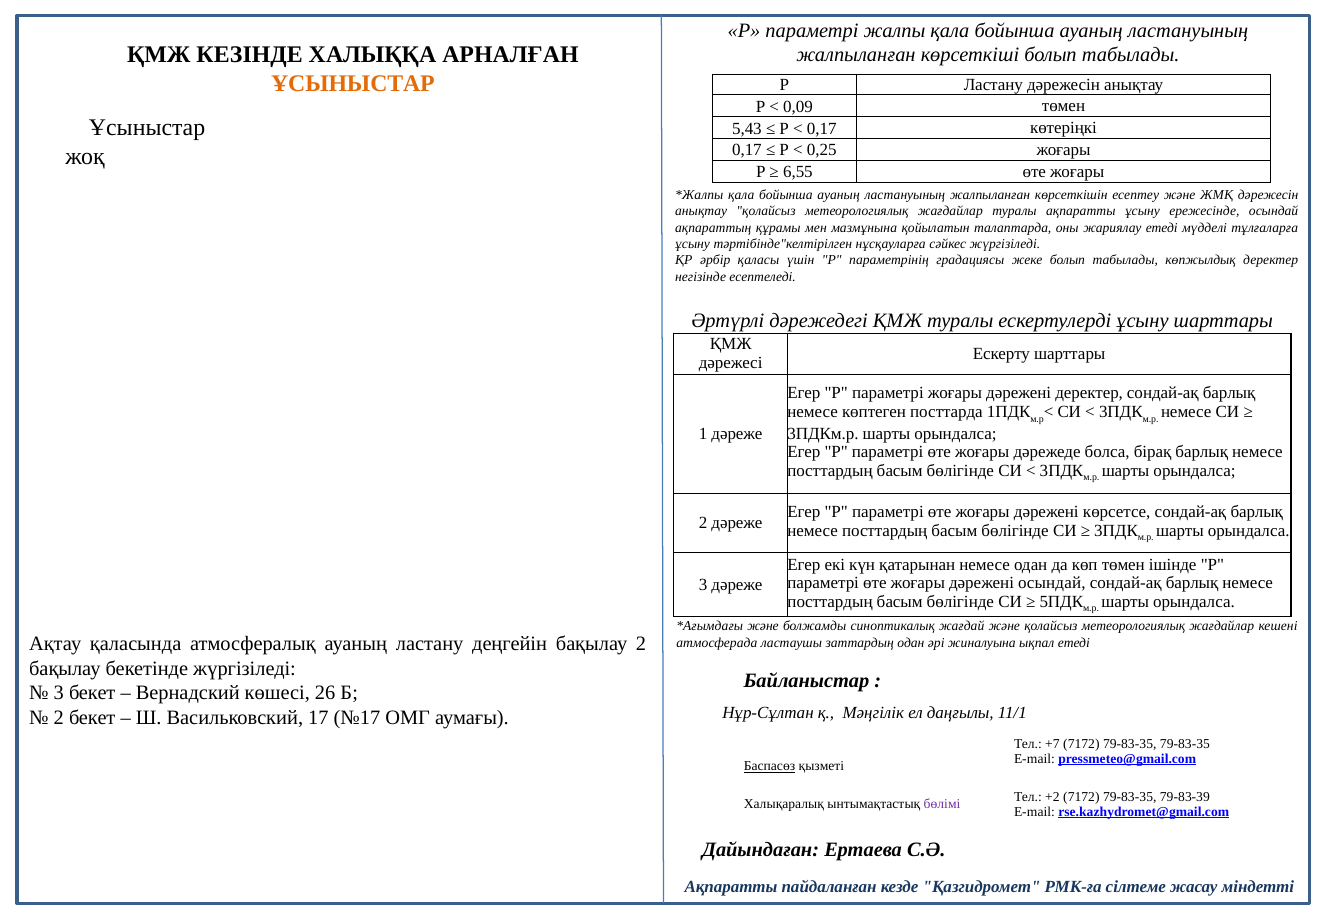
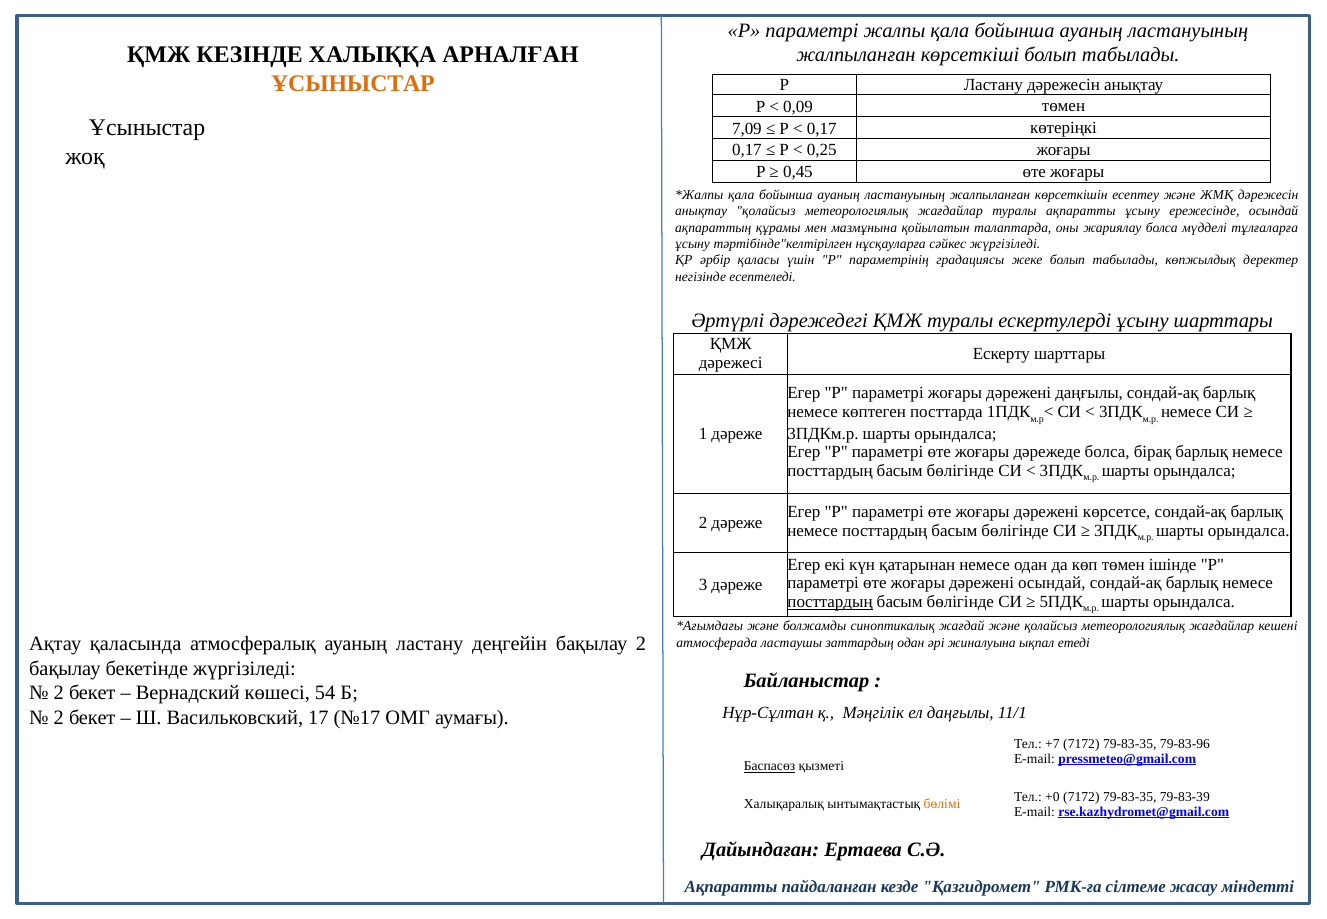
5,43: 5,43 -> 7,09 (747, 128)
6,55: 6,55 -> 0,45 (798, 172)
жариялау етеді: етеді -> болса (1162, 228)
дәрежені деректер: деректер -> даңғылы (1089, 393)
посттардың underline: none -> present (830, 602)
3: 3 -> 2 (59, 693)
26: 26 -> 54 (325, 693)
79-83-35 79-83-35: 79-83-35 -> 79-83-96 (1185, 743)
+2: +2 -> +0 (1052, 796)
бөлімі colour: purple -> orange (942, 804)
